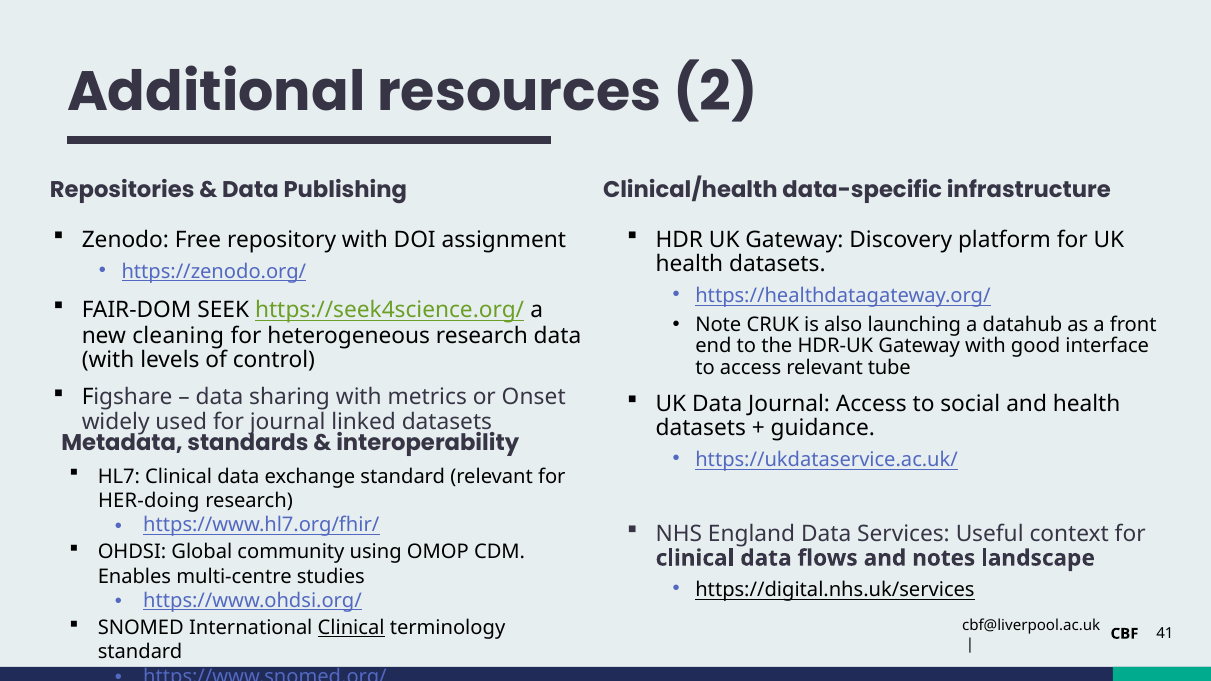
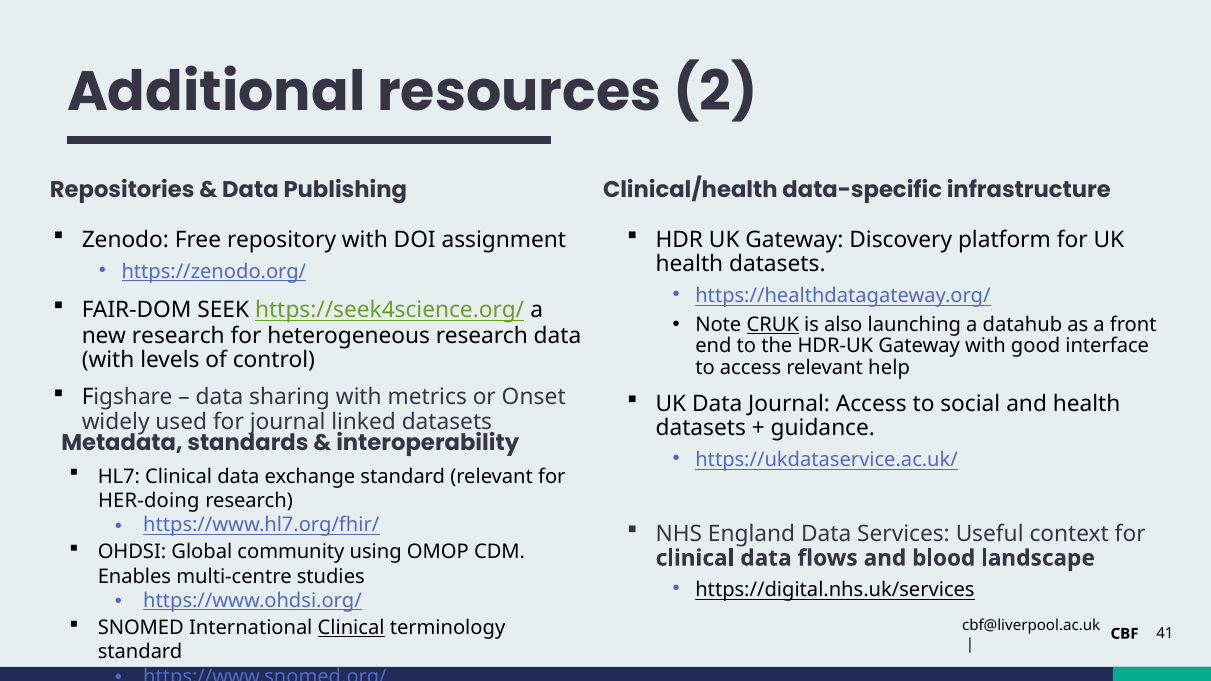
CRUK underline: none -> present (773, 325)
new cleaning: cleaning -> research (178, 336)
tube: tube -> help (889, 368)
notes: notes -> blood (944, 558)
